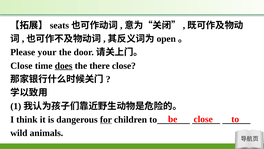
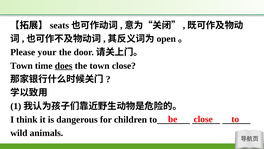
Close: Close -> Town (22, 66)
the there: there -> town (100, 66)
for underline: present -> none (106, 119)
